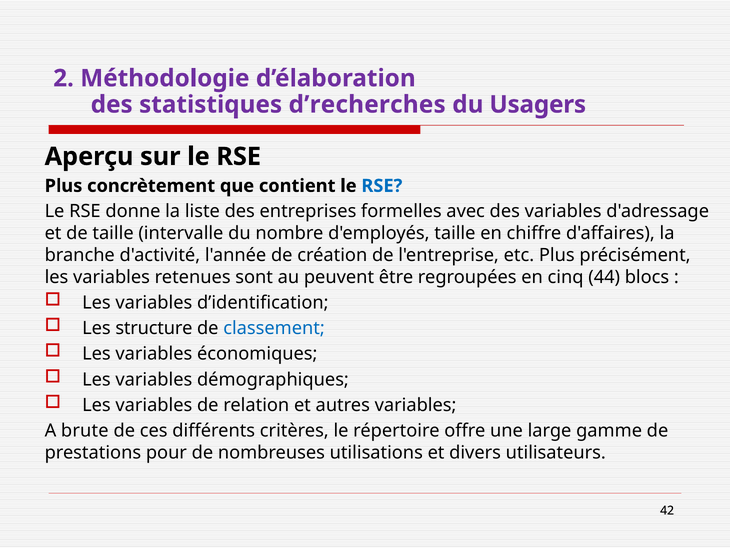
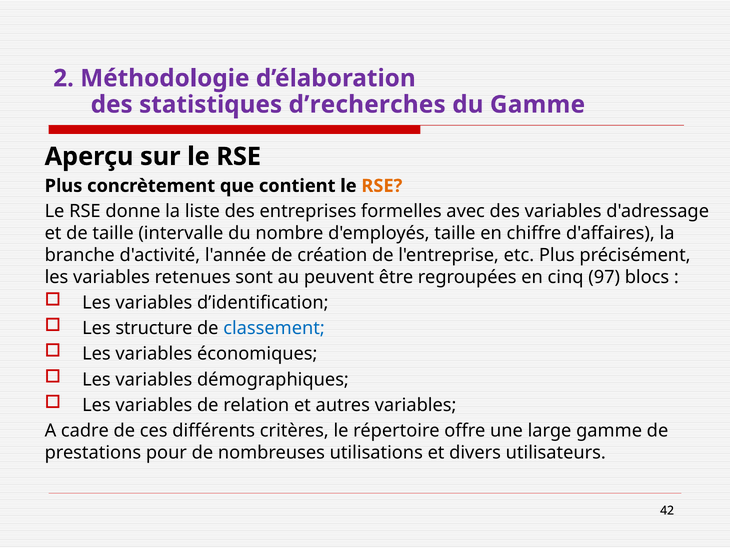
du Usagers: Usagers -> Gamme (538, 104)
RSE colour: blue -> orange (382, 186)
44: 44 -> 97 (604, 277)
brute: brute -> cadre (85, 430)
